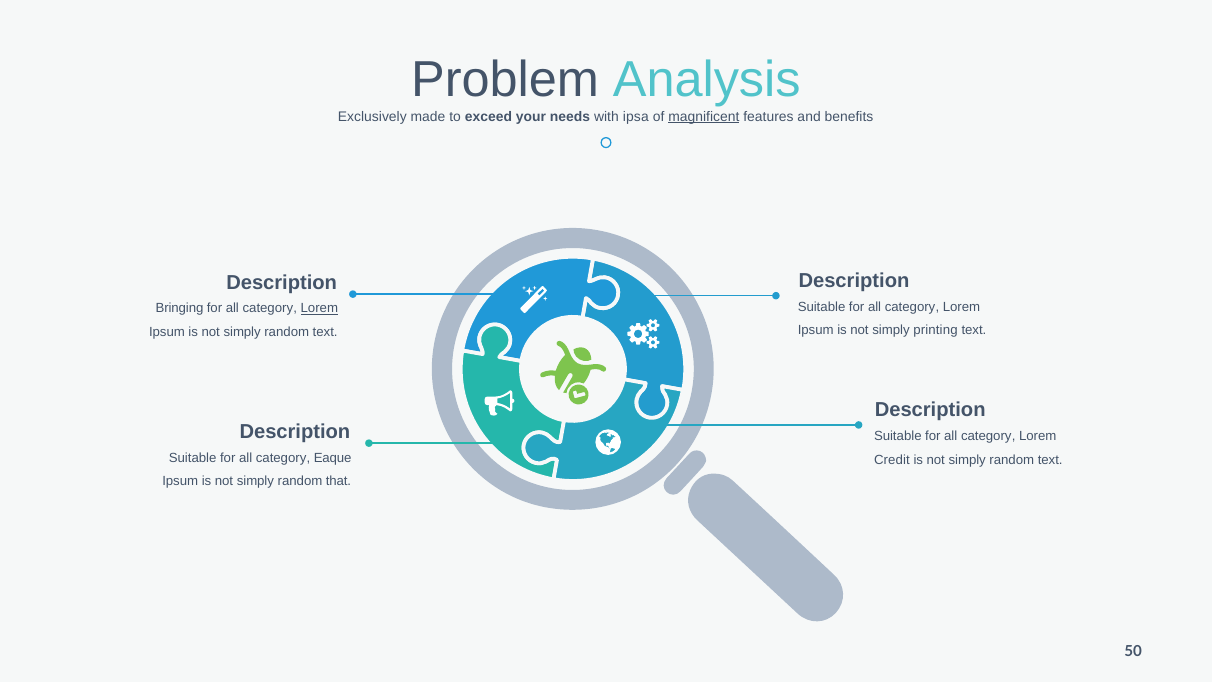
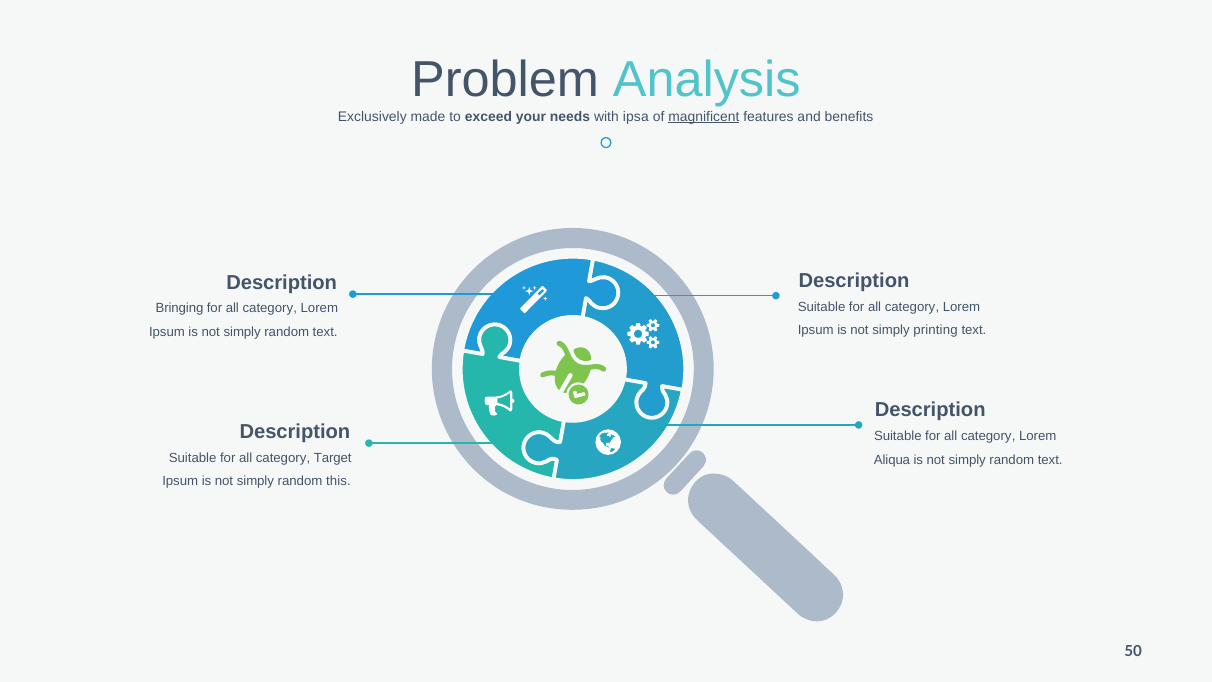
Lorem underline: present -> none (319, 308)
Eaque: Eaque -> Target (333, 458)
Credit: Credit -> Aliqua (892, 460)
that: that -> this (338, 481)
